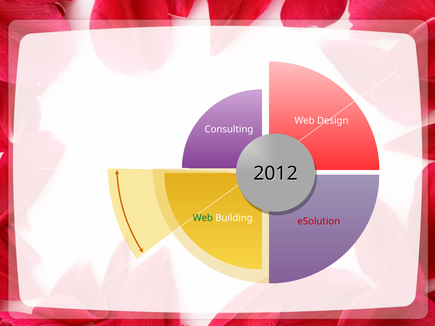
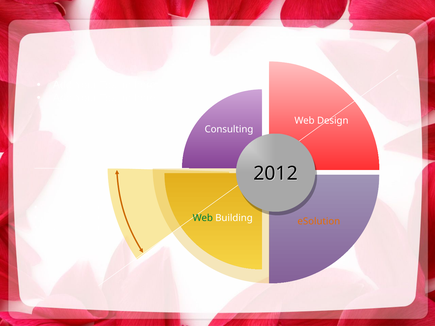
eSolution colour: red -> orange (319, 221)
